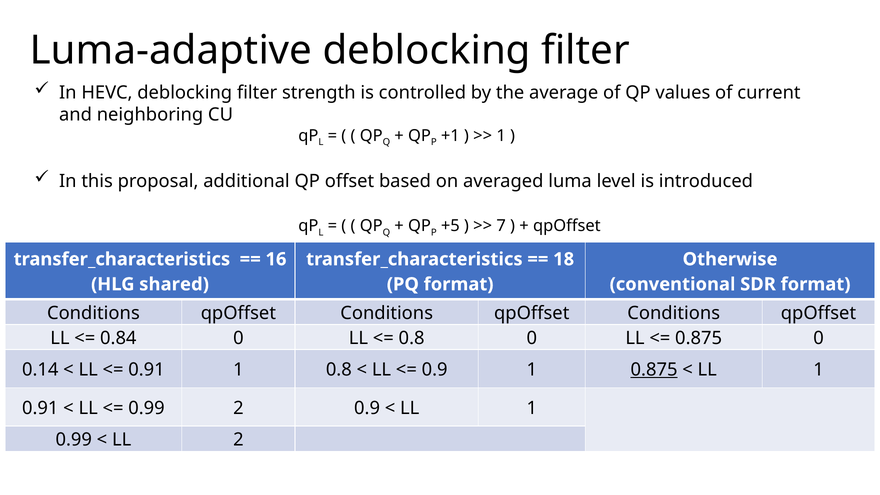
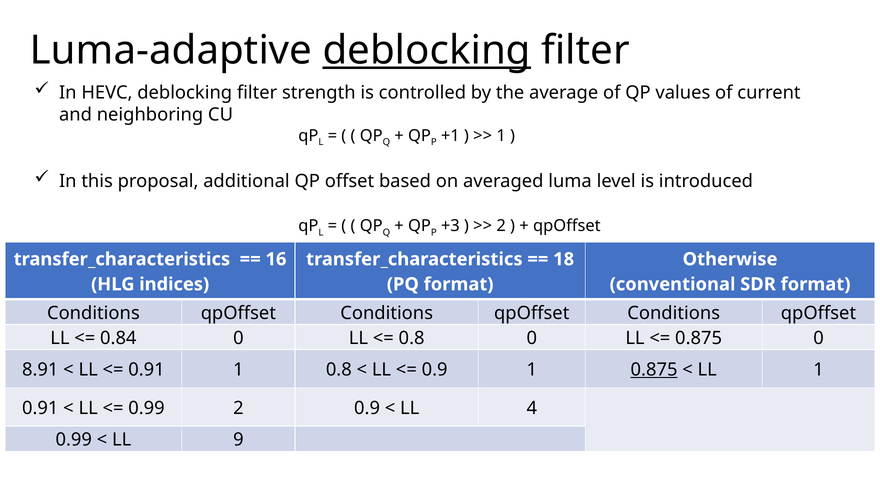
deblocking underline: none -> present (427, 50)
+5: +5 -> +3 (450, 226)
7: 7 -> 2 (501, 226)
shared: shared -> indices (174, 284)
0.14: 0.14 -> 8.91 (40, 370)
1: 1 -> 4 (532, 408)
LL 2: 2 -> 9 (238, 440)
